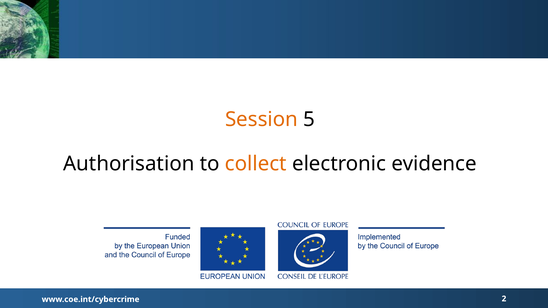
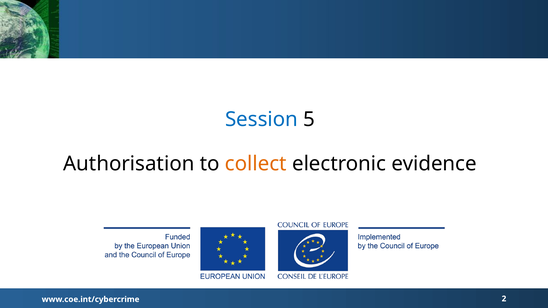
Session colour: orange -> blue (261, 120)
